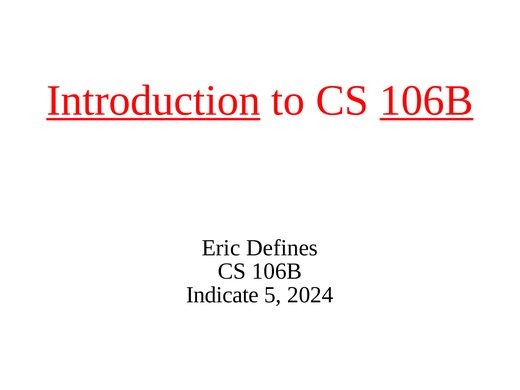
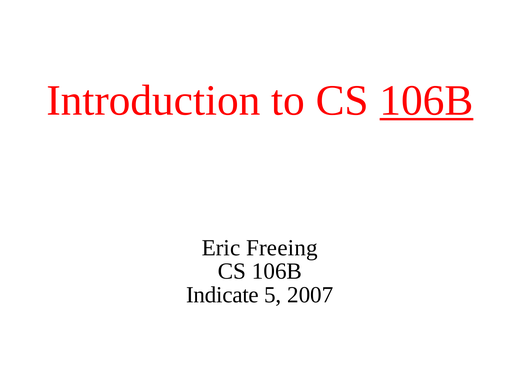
Introduction underline: present -> none (153, 101)
Defines: Defines -> Freeing (282, 248)
2024: 2024 -> 2007 (310, 295)
